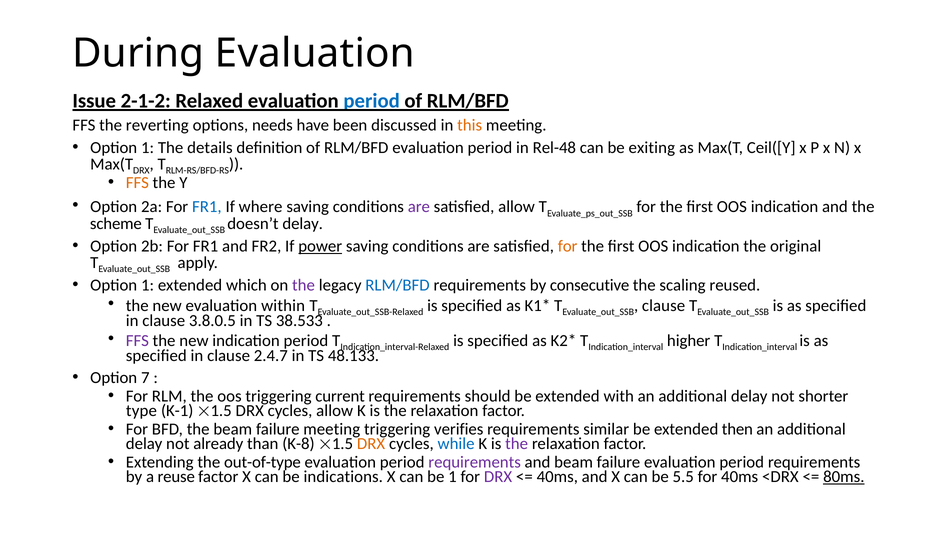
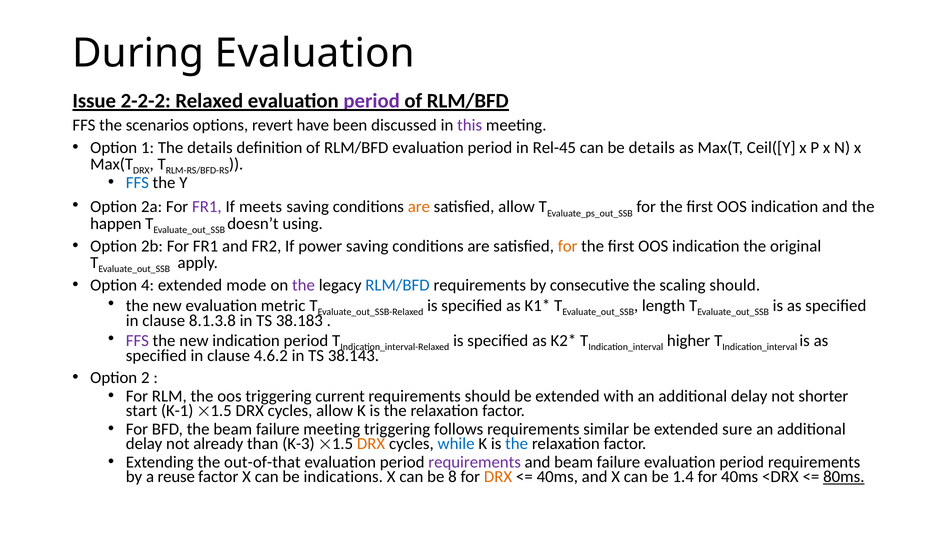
2-1-2: 2-1-2 -> 2-2-2 (146, 101)
period colour: blue -> purple (372, 101)
reverting: reverting -> scenarios (157, 126)
needs: needs -> revert (272, 126)
this colour: orange -> purple (470, 126)
Rel-48: Rel-48 -> Rel-45 (554, 148)
be exiting: exiting -> details (652, 148)
FFS colour: orange -> blue (137, 183)
FR1 colour: blue -> purple (207, 207)
where: where -> meets (261, 207)
are colour: purple -> orange (419, 207)
scheme: scheme -> happen (116, 224)
doesn’t delay: delay -> using (303, 224)
power underline: present -> none (320, 247)
1: 1 -> 4 (148, 286)
which: which -> mode (246, 286)
scaling reused: reused -> should (735, 286)
within: within -> metric (283, 306)
clause: clause -> length (664, 306)
3.8.0.5: 3.8.0.5 -> 8.1.3.8 (212, 321)
38.533: 38.533 -> 38.183 (299, 321)
2.4.7: 2.4.7 -> 4.6.2 (271, 356)
48.133: 48.133 -> 38.143 (353, 356)
7: 7 -> 2 (145, 378)
type: type -> start (142, 411)
verifies: verifies -> follows (459, 430)
then: then -> sure (737, 430)
K-8: K-8 -> K-3 (298, 444)
the colour: purple -> blue (517, 444)
out-of-type: out-of-type -> out-of-that (262, 463)
be 1: 1 -> 8 (452, 477)
DRX colour: purple -> orange (498, 477)
5.5: 5.5 -> 1.4 (683, 477)
